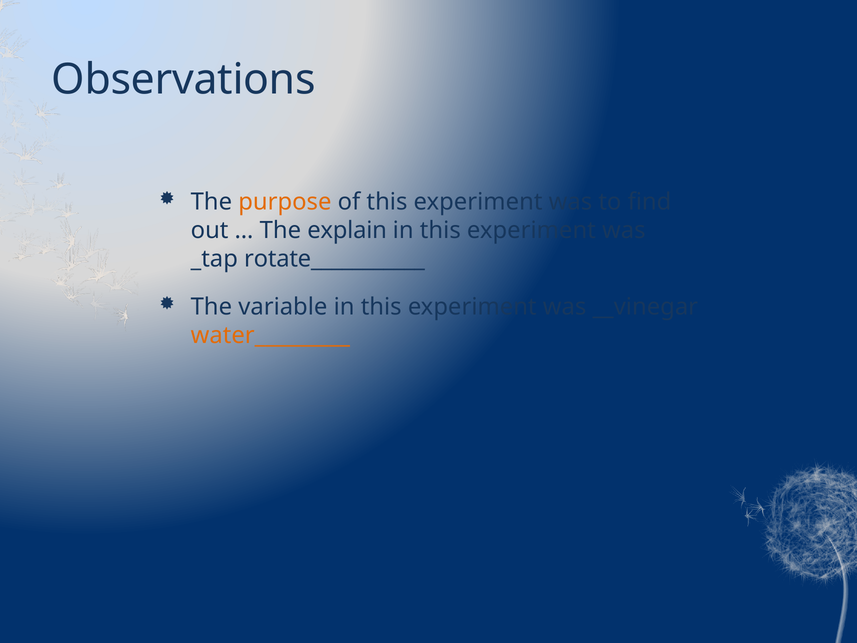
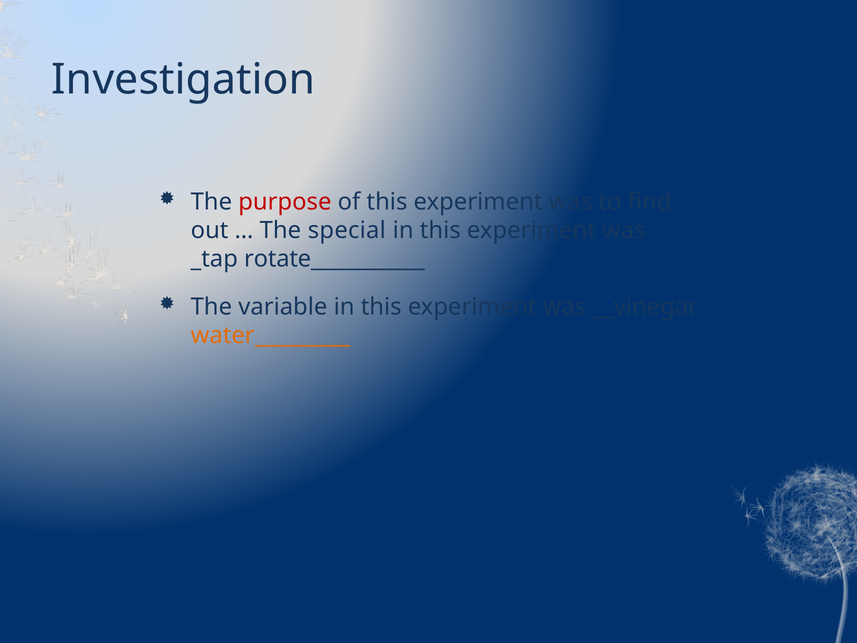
Observations: Observations -> Investigation (183, 79)
purpose colour: orange -> red (285, 202)
explain: explain -> special (347, 230)
